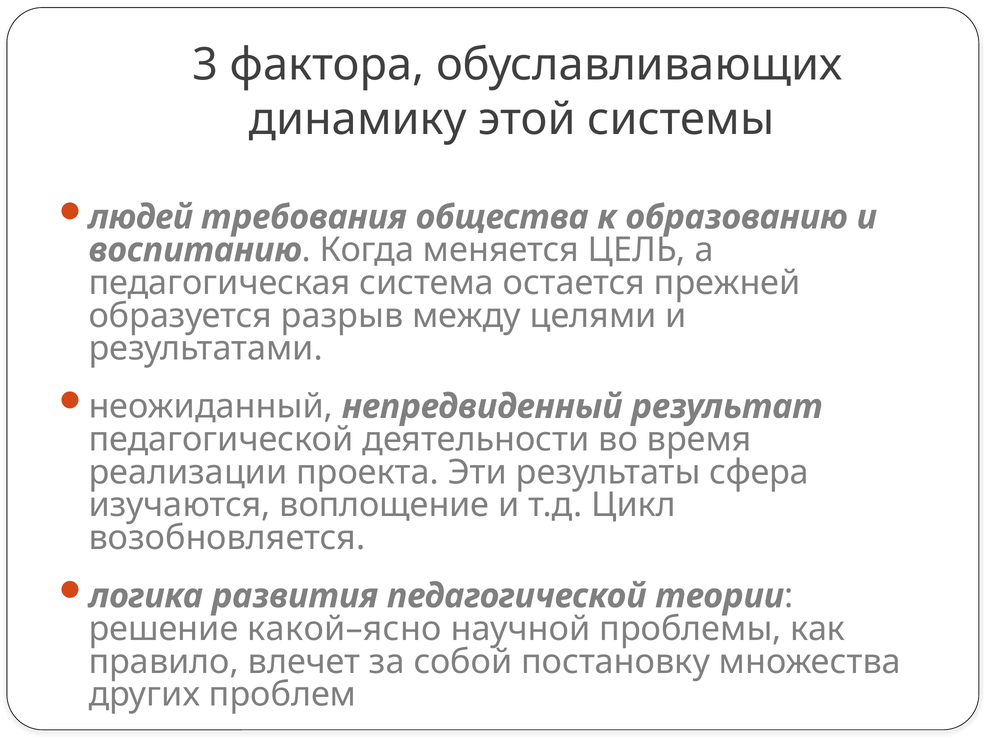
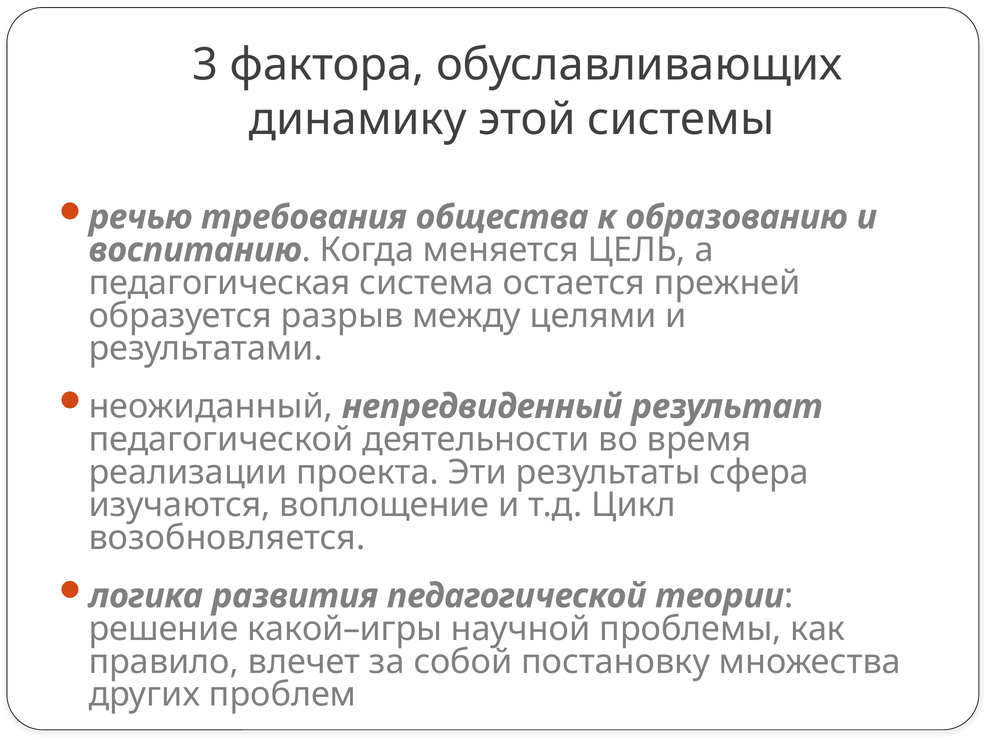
людей: людей -> речью (141, 217)
какой–ясно: какой–ясно -> какой–игры (345, 628)
